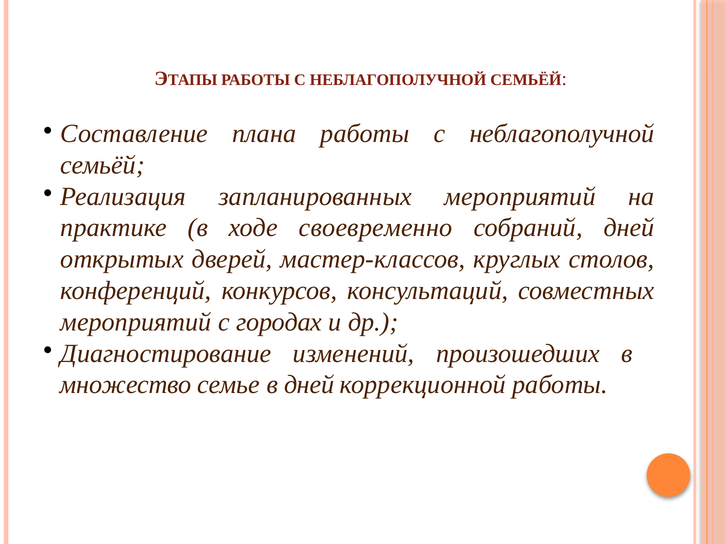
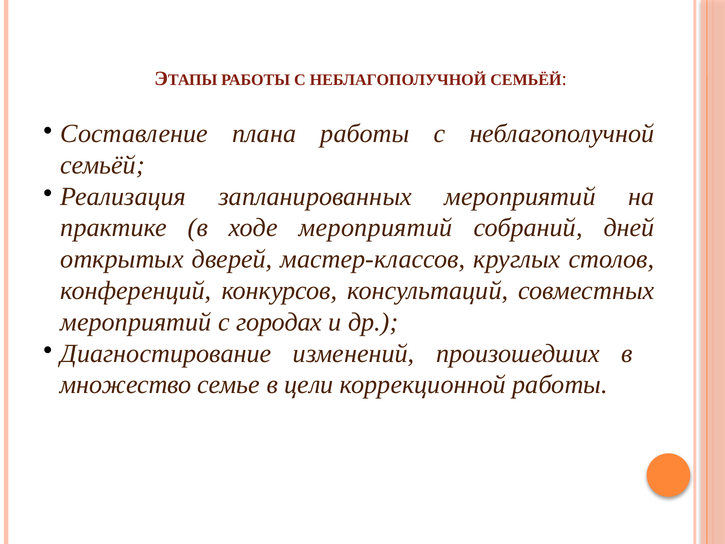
ходе своевременно: своевременно -> мероприятий (376, 228)
в дней: дней -> цели (309, 385)
